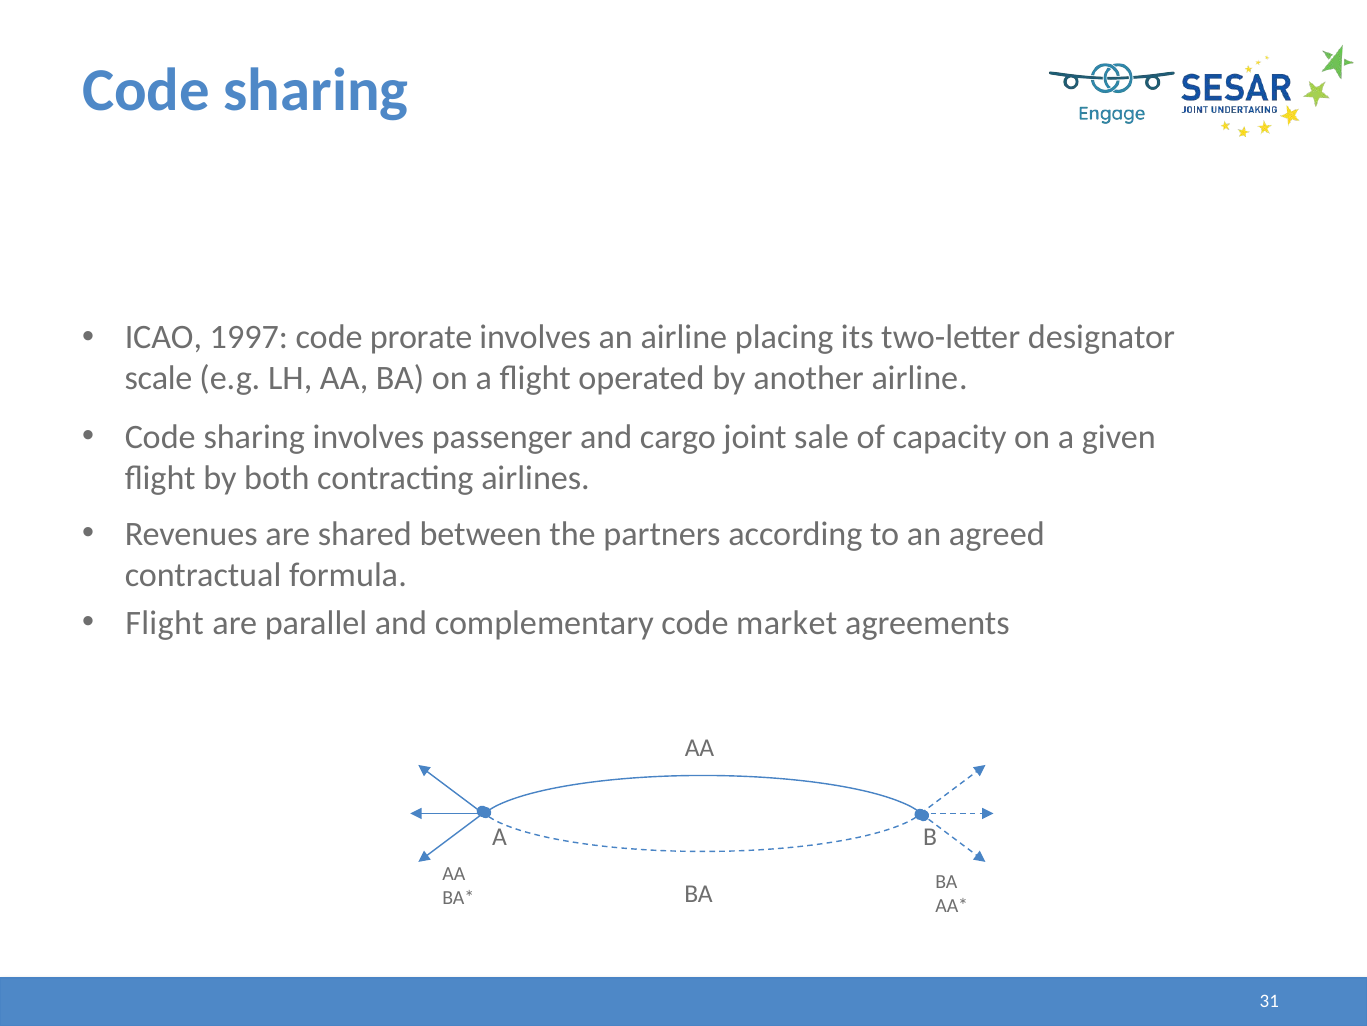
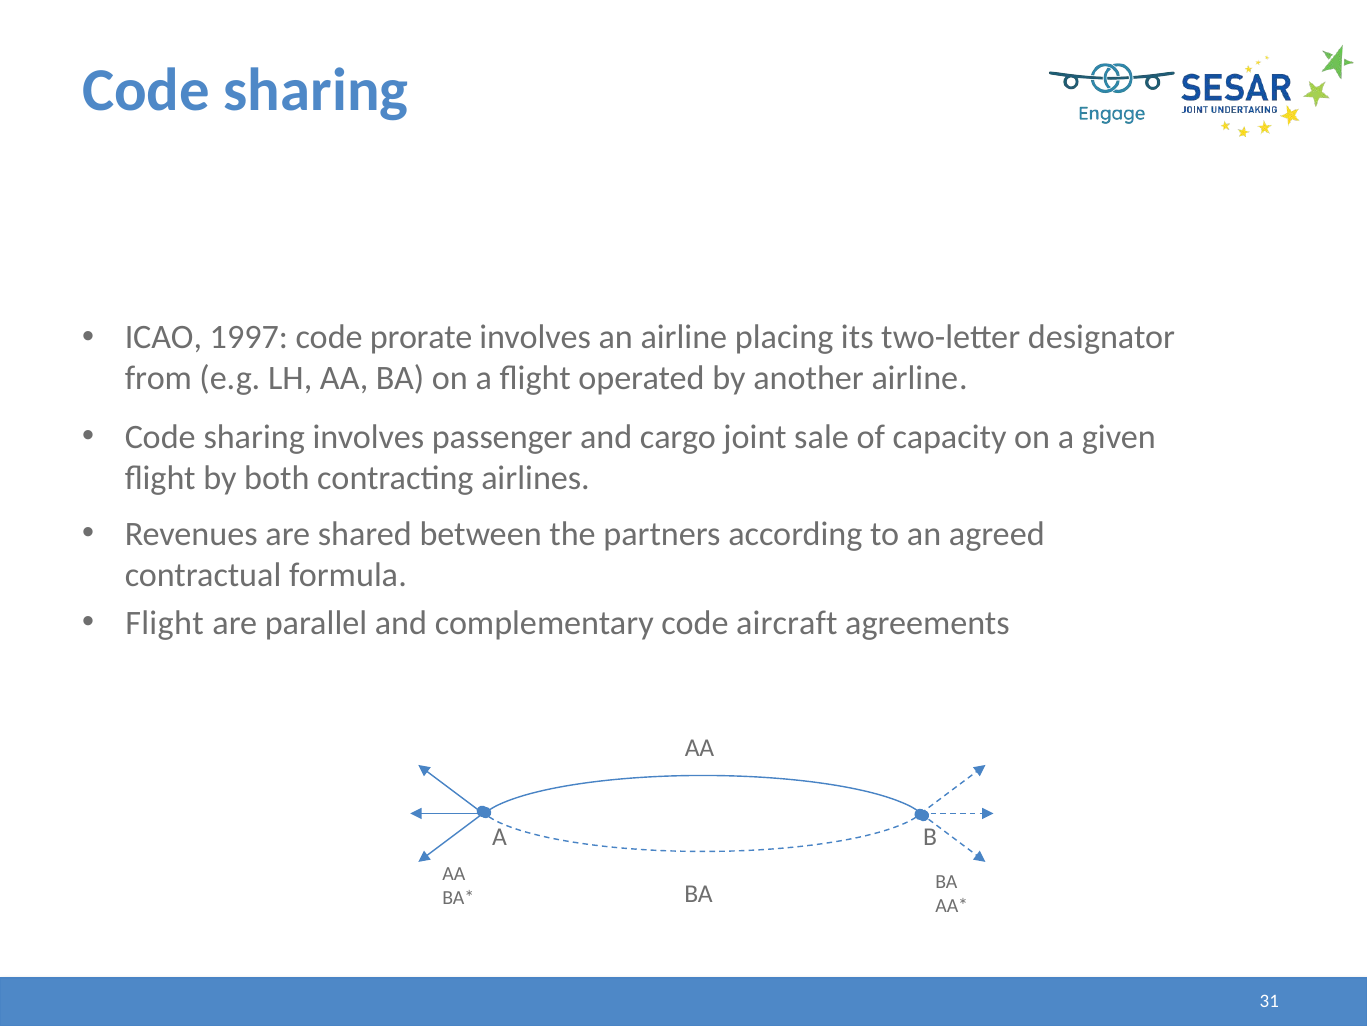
scale: scale -> from (158, 378)
market: market -> aircraft (787, 623)
